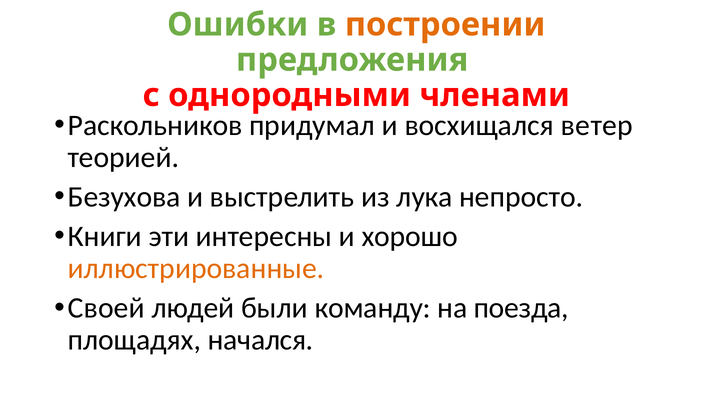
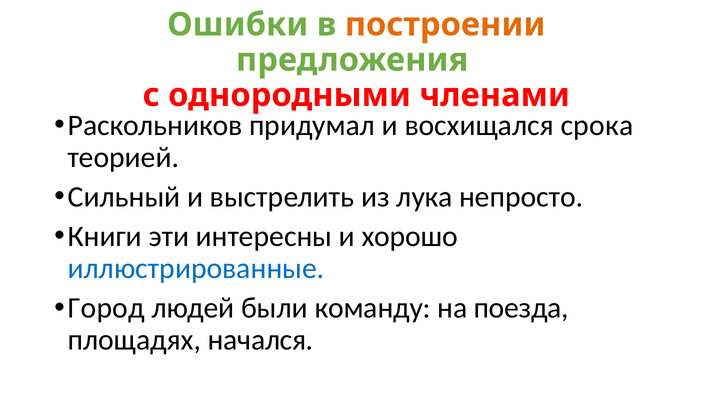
ветер: ветер -> срока (597, 125)
Безухова: Безухова -> Сильный (124, 197)
иллюстрированные colour: orange -> blue (196, 268)
Своей: Своей -> Город (106, 308)
